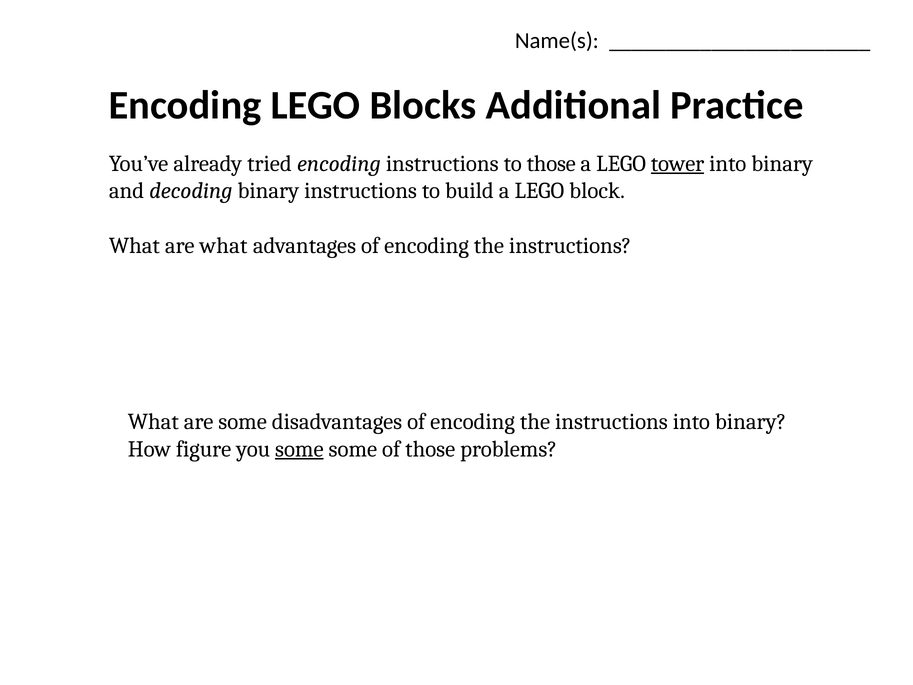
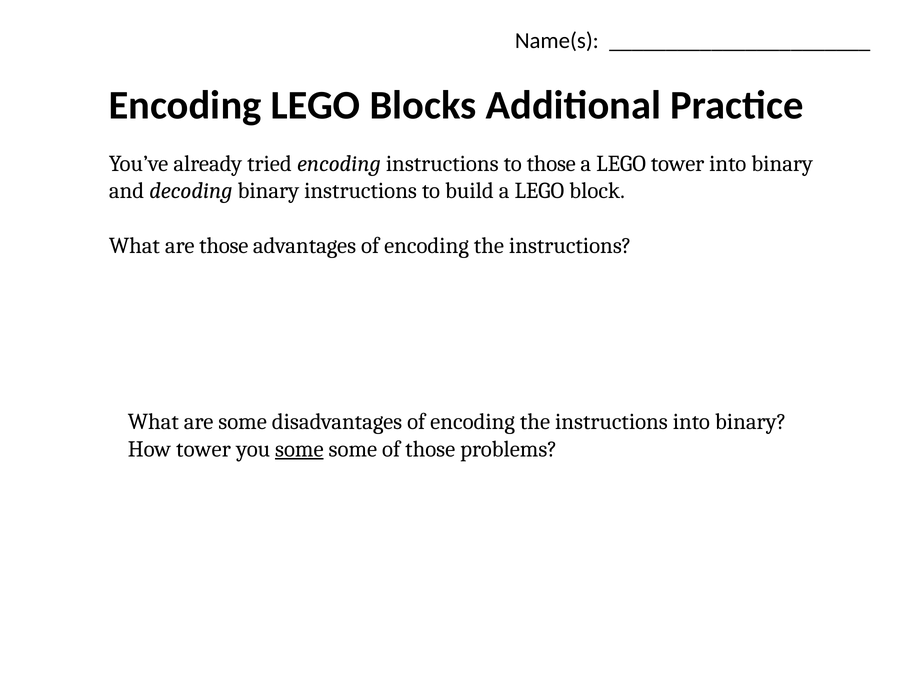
tower underline: present -> none (678, 163)
are what: what -> those (224, 246)
How figure: figure -> tower (203, 449)
